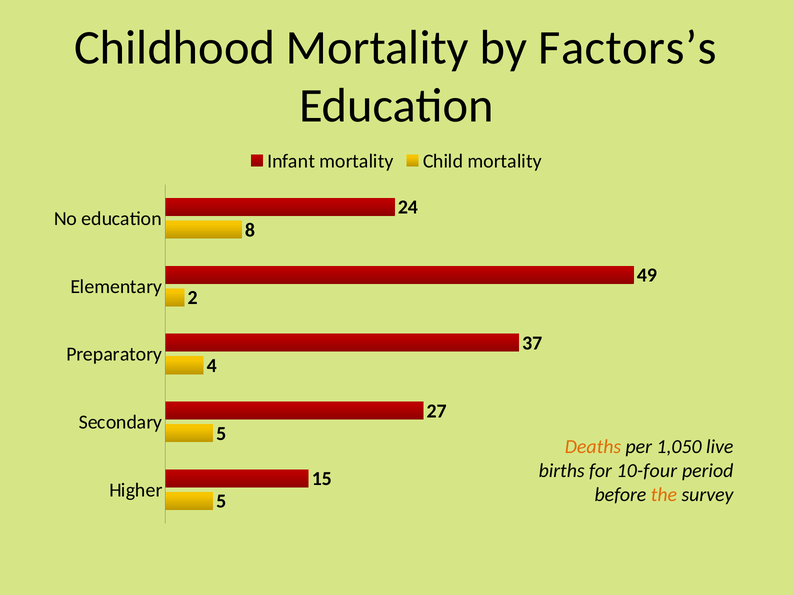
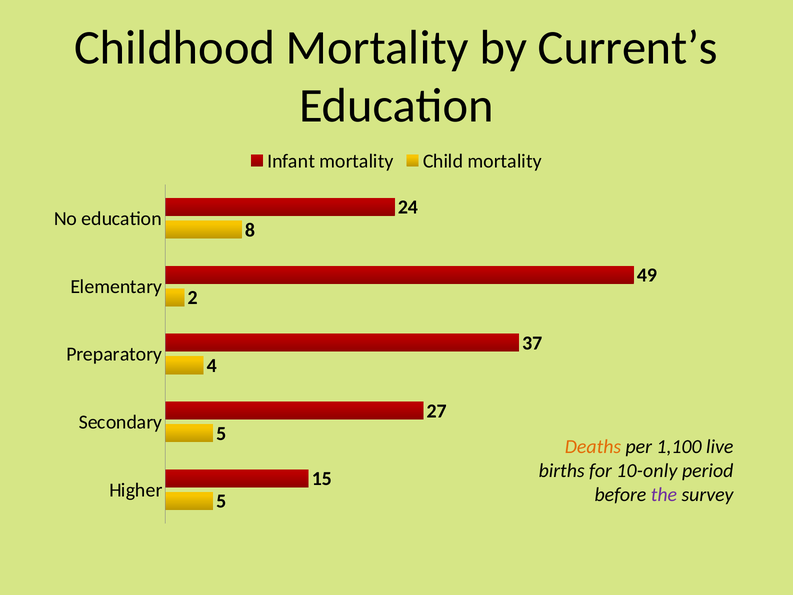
Factors’s: Factors’s -> Current’s (628, 48)
1,050: 1,050 -> 1,100 (679, 447)
10-four: 10-four -> 10-only (647, 470)
the colour: orange -> purple (664, 494)
